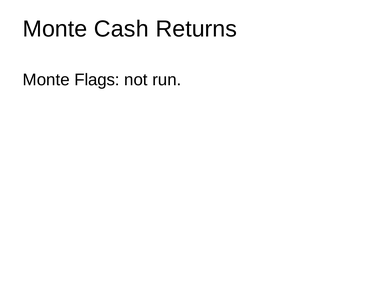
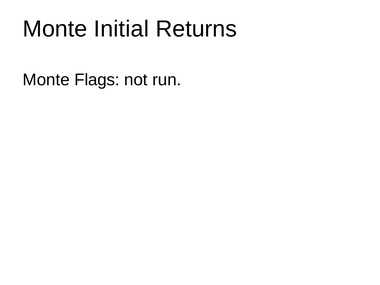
Cash: Cash -> Initial (121, 29)
